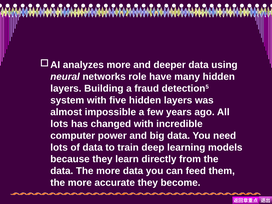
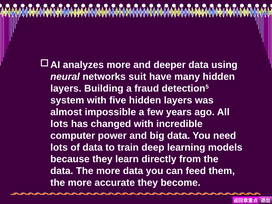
role: role -> suit (137, 77)
